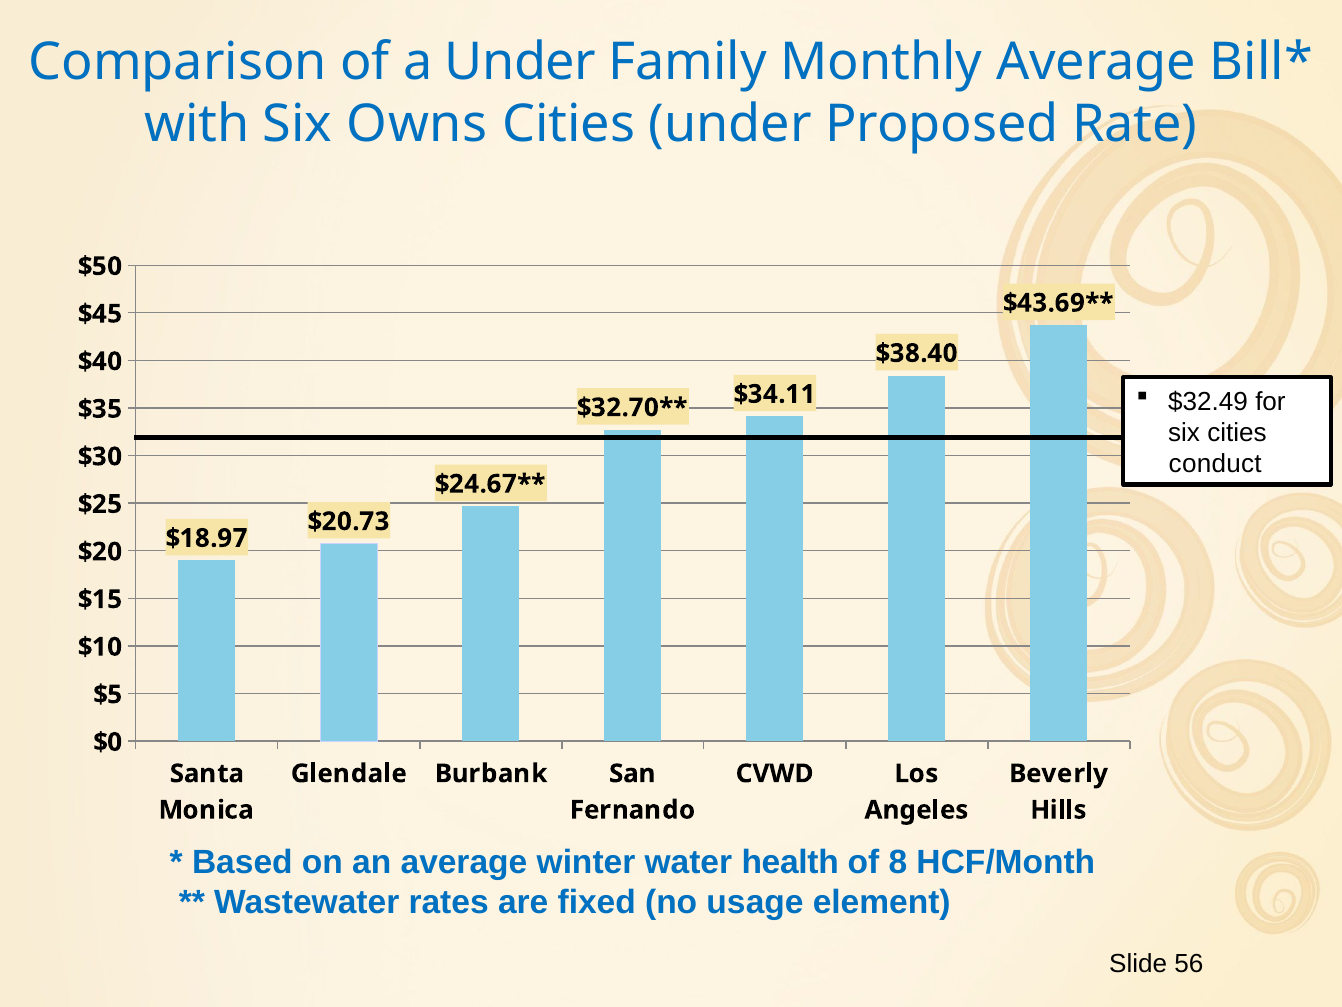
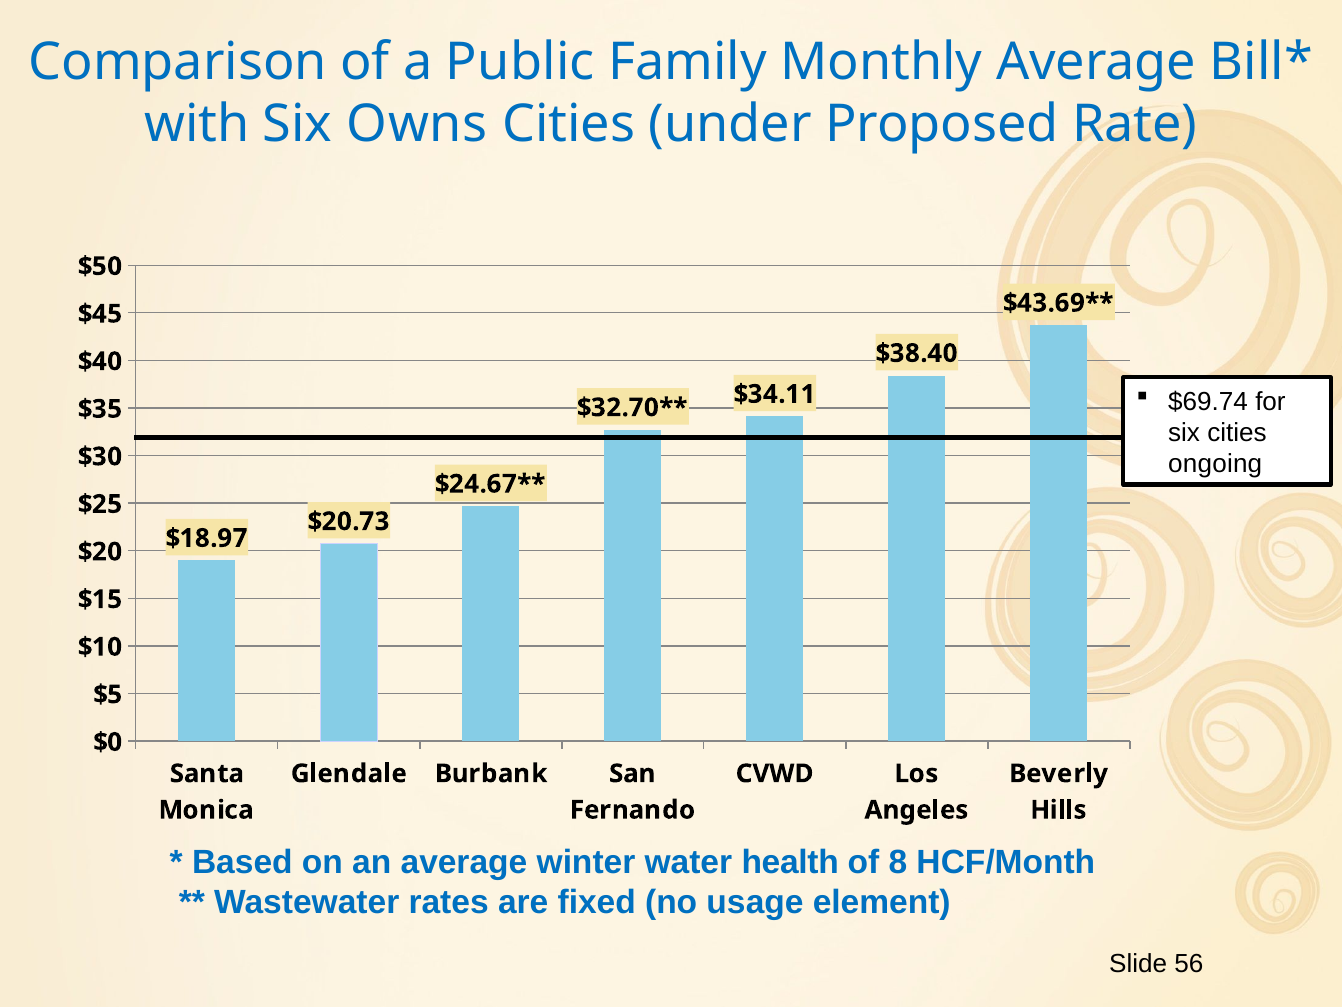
a Under: Under -> Public (520, 62)
$32.49: $32.49 -> $69.74 (1208, 401)
conduct: conduct -> ongoing (1215, 464)
